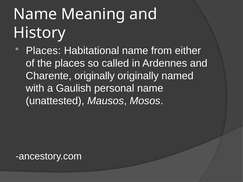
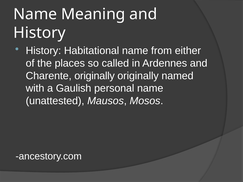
Places: Places -> History (43, 51)
